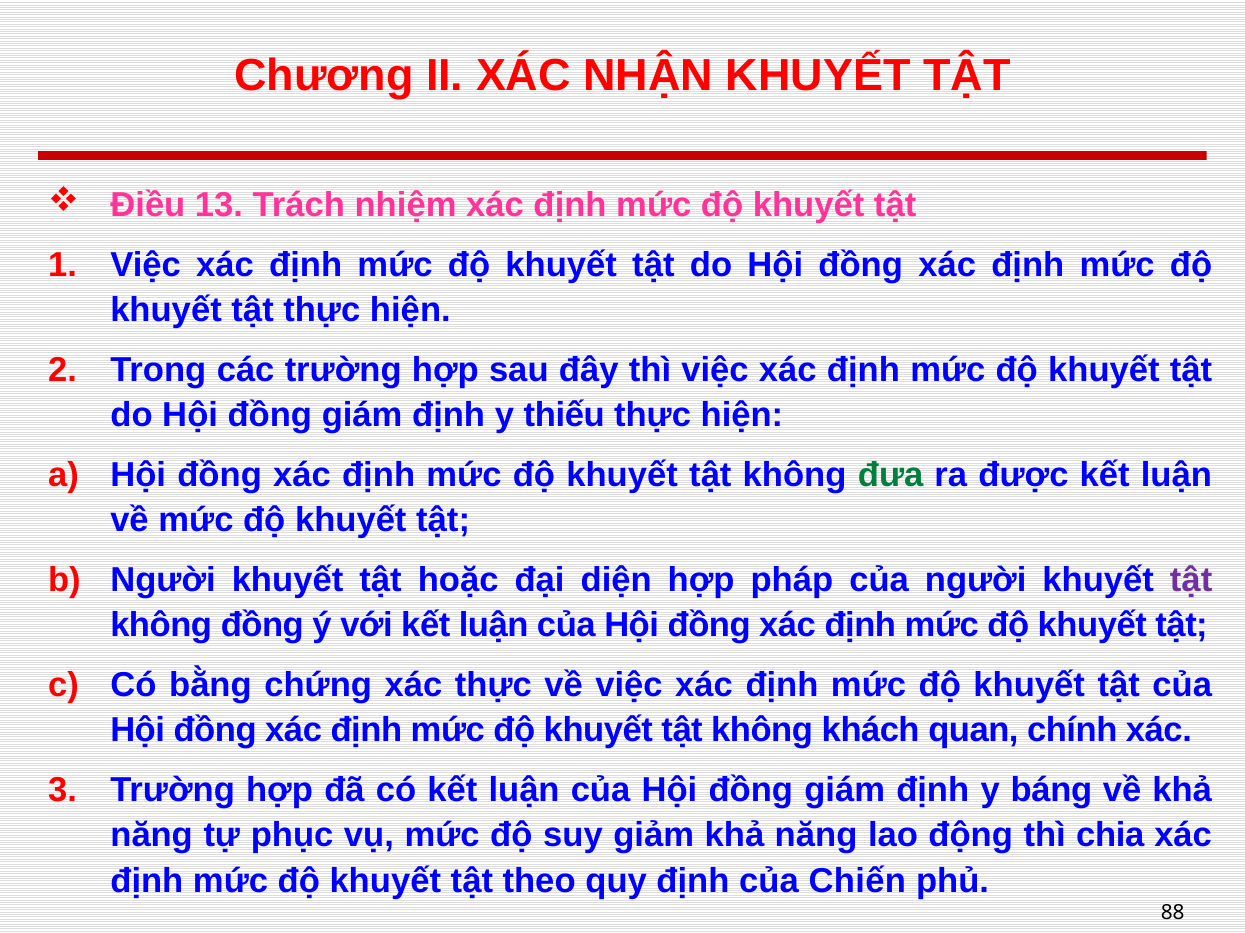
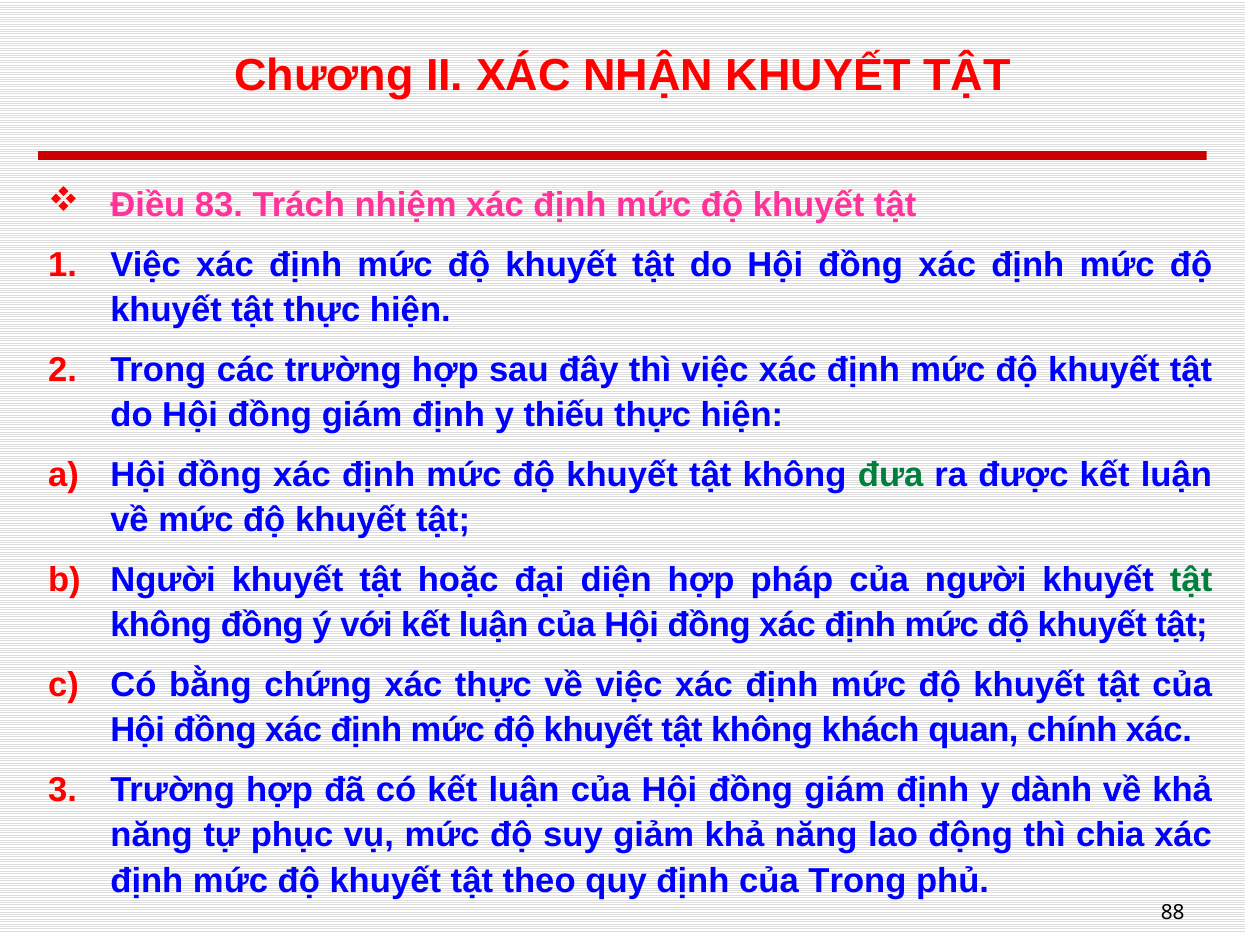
13: 13 -> 83 (219, 206)
tật colour: purple -> green (1191, 580)
báng: báng -> dành (1051, 791)
của Chiến: Chiến -> Trong (857, 882)
